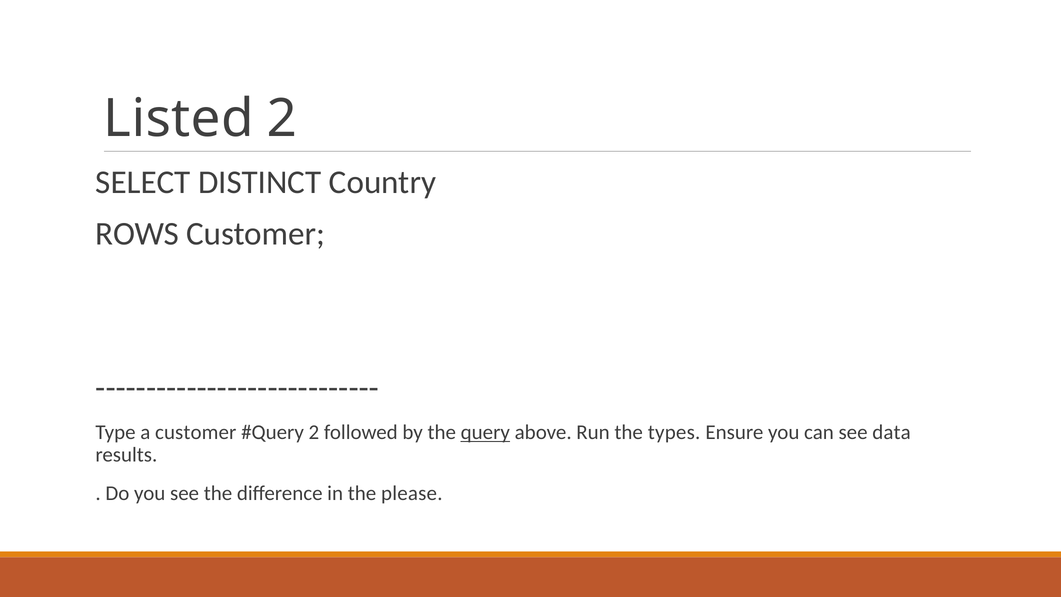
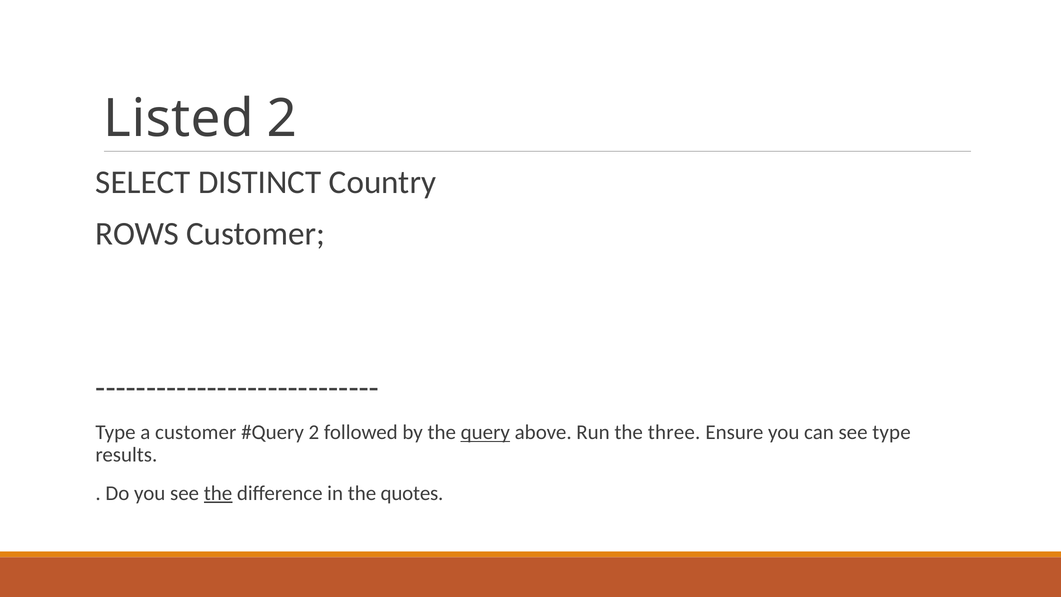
types: types -> three (674, 432)
see data: data -> type (891, 432)
the underline: none -> present (218, 493)
please: please -> quotes (412, 493)
